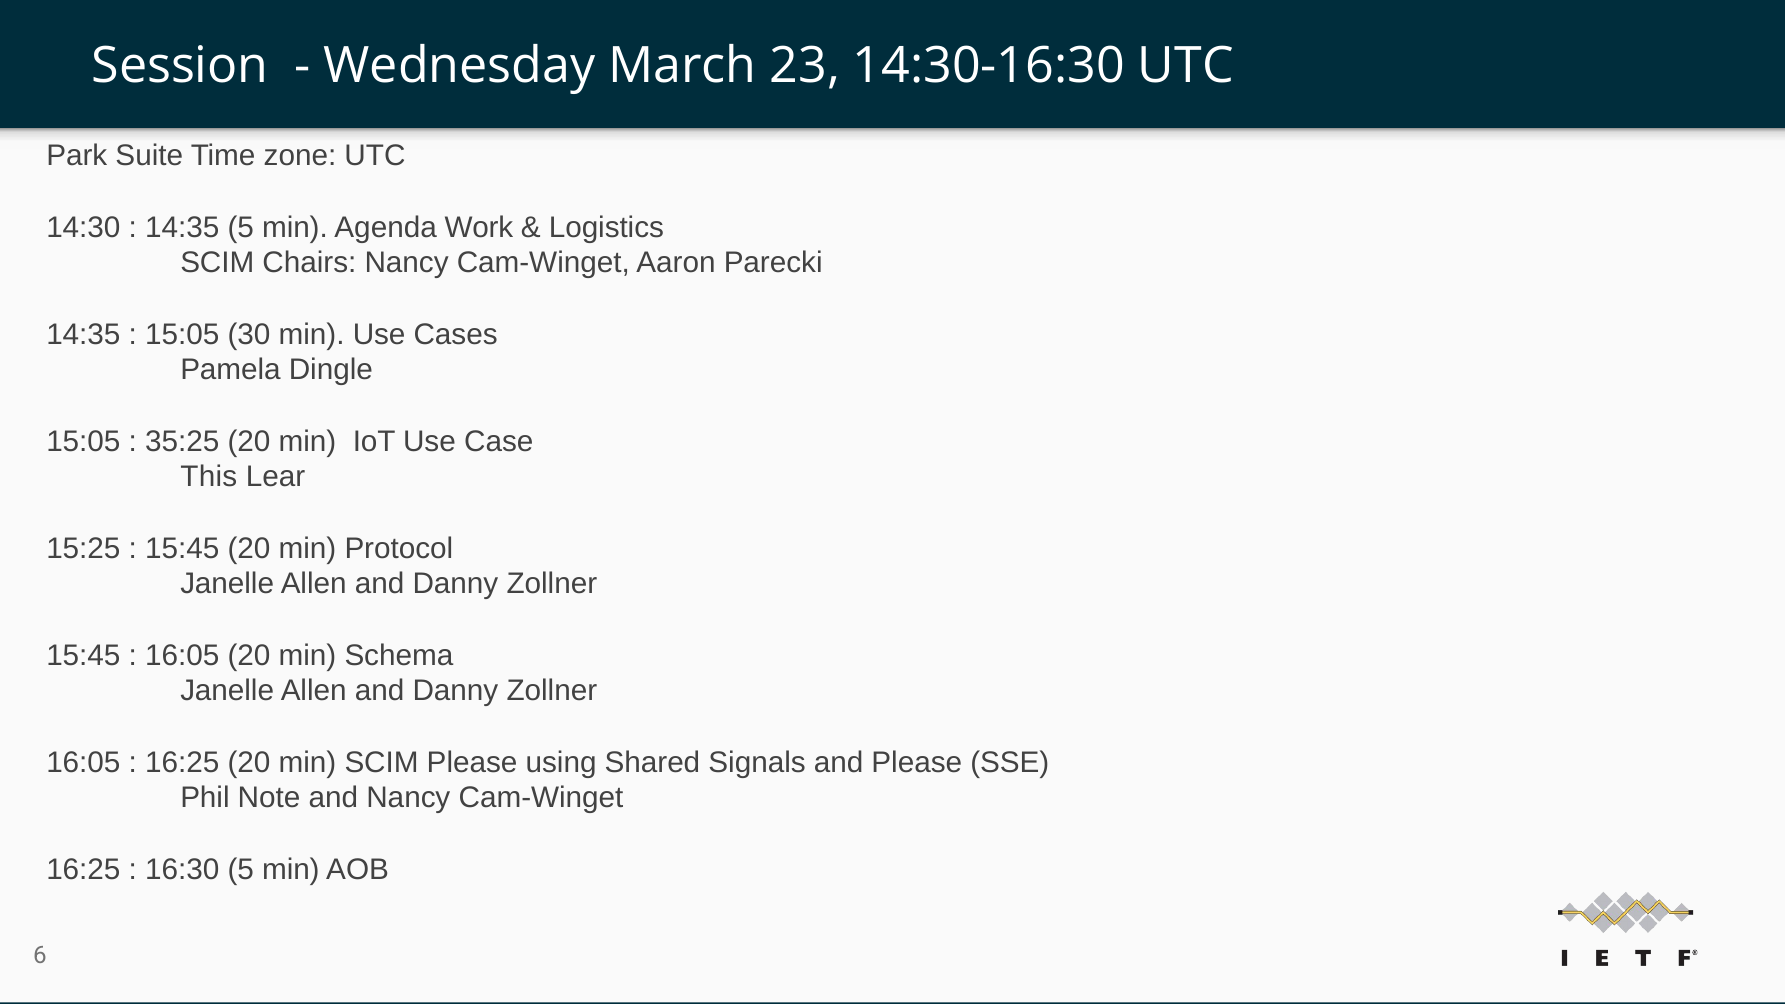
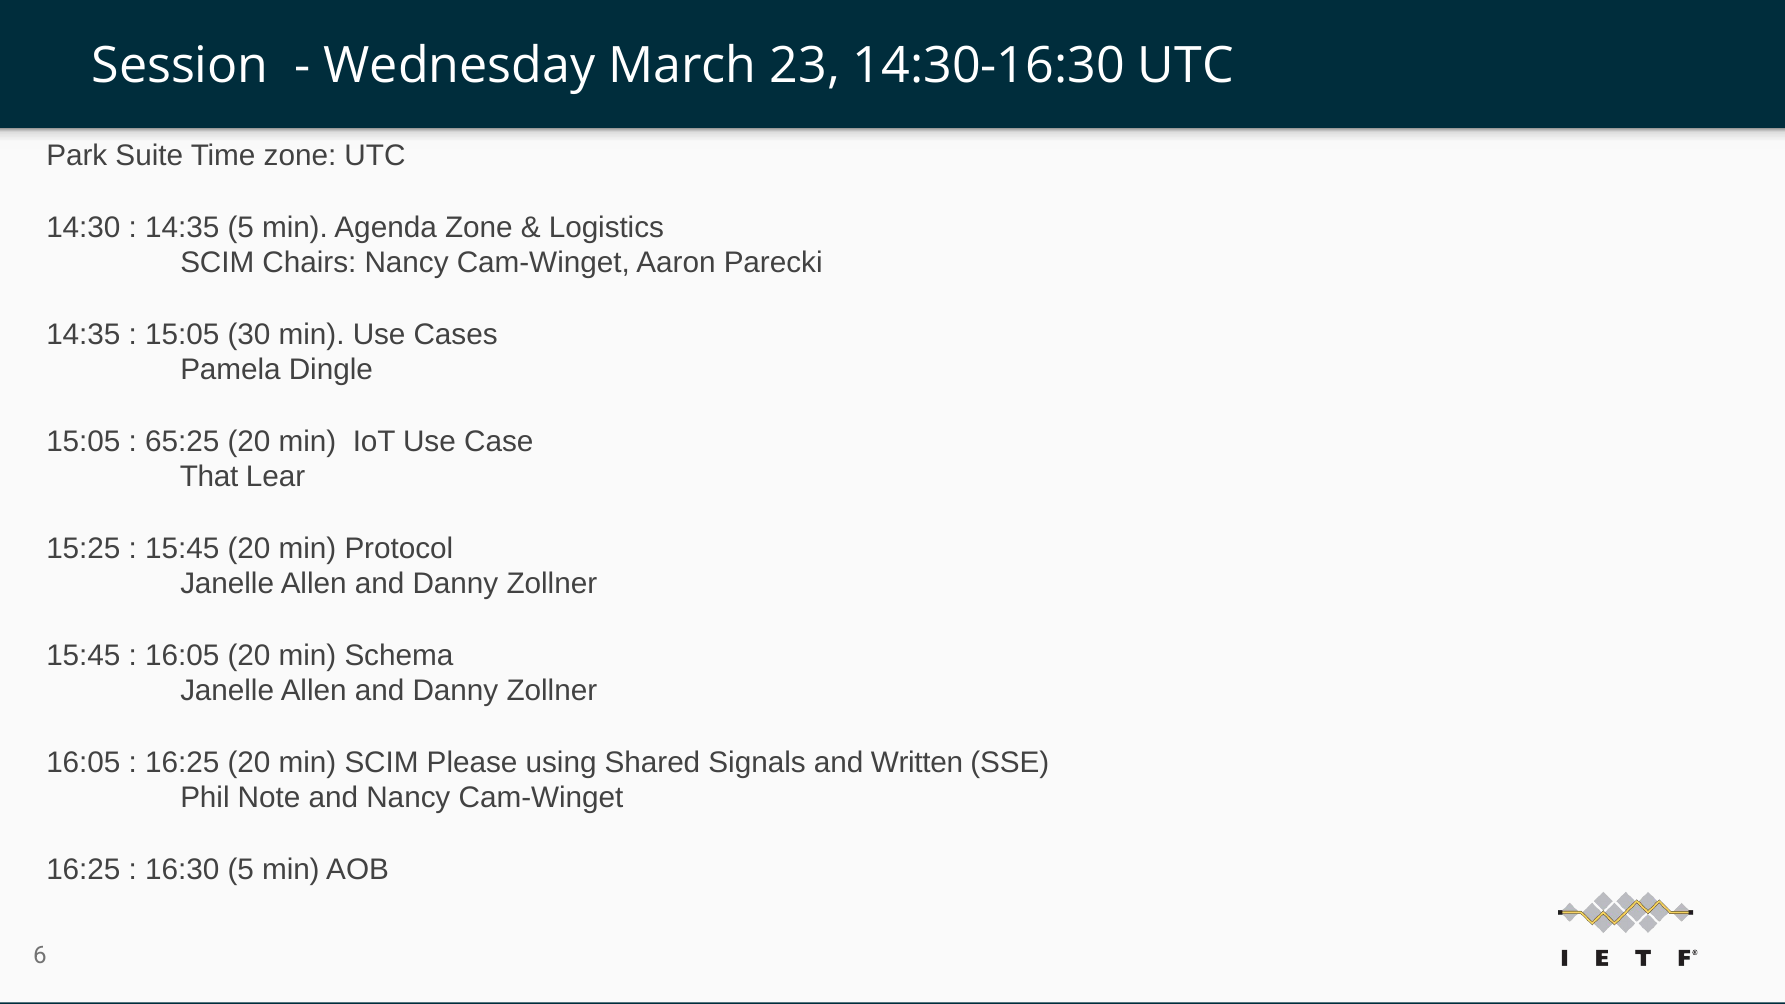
Agenda Work: Work -> Zone (479, 227)
35:25: 35:25 -> 65:25 (182, 441)
This: This -> That (209, 477)
and Please: Please -> Written (917, 762)
